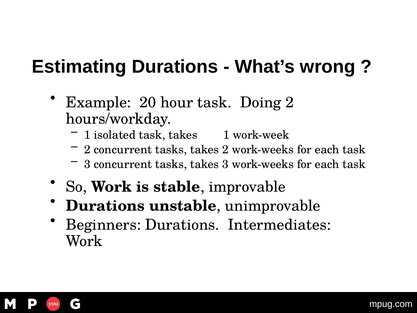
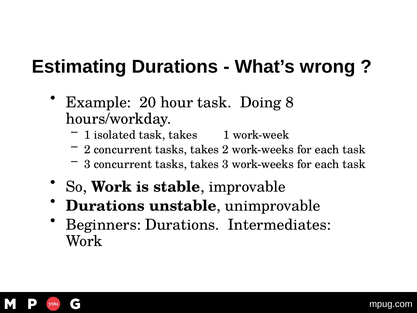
Doing 2: 2 -> 8 (290, 102)
